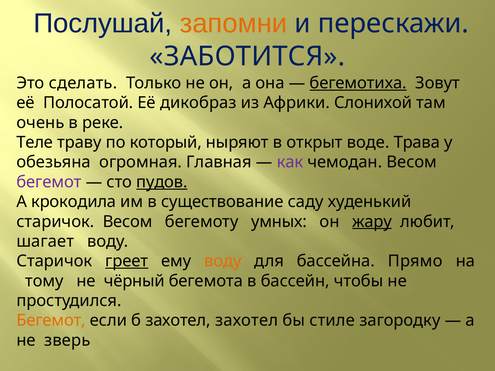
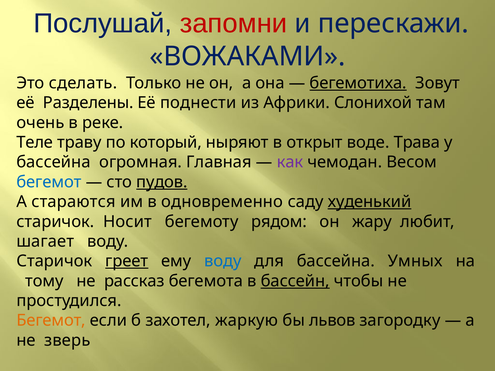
запомни colour: orange -> red (234, 23)
ЗАБОТИТСЯ: ЗАБОТИТСЯ -> ВОЖАКАМИ (247, 56)
Полосатой: Полосатой -> Разделены (88, 103)
дикобраз: дикобраз -> поднести (198, 103)
обезьяна: обезьяна -> бассейна (54, 162)
бегемот colour: purple -> blue (49, 182)
крокодила: крокодила -> стараются (74, 202)
существование: существование -> одновременно (222, 202)
худенький underline: none -> present (369, 202)
старичок Весом: Весом -> Носит (127, 222)
умных: умных -> рядом (279, 222)
жару underline: present -> none (372, 222)
воду colour: orange -> blue (223, 261)
Прямо: Прямо -> Умных (415, 261)
чёрный: чёрный -> рассказ (134, 281)
бассейн underline: none -> present (295, 281)
захотел захотел: захотел -> жаркую (247, 321)
стиле: стиле -> львов (332, 321)
